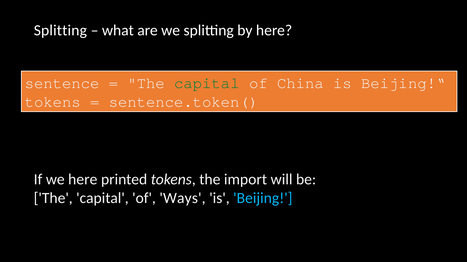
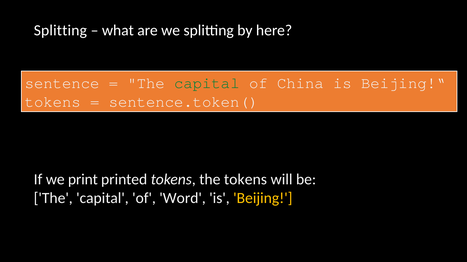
we here: here -> print (83, 180)
the import: import -> tokens (245, 180)
Ways: Ways -> Word (183, 198)
Beijing colour: light blue -> yellow (263, 198)
